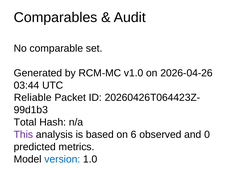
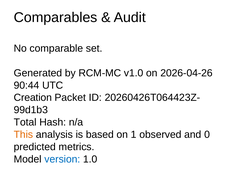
03:44: 03:44 -> 90:44 (27, 85)
Reliable: Reliable -> Creation (33, 97)
This colour: purple -> orange (23, 134)
6: 6 -> 1 (134, 134)
